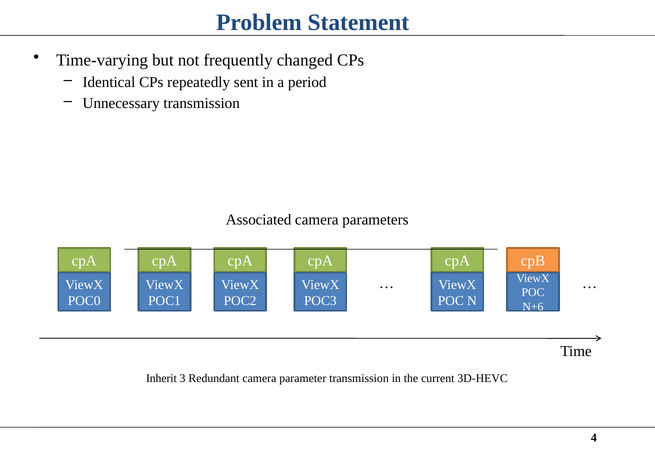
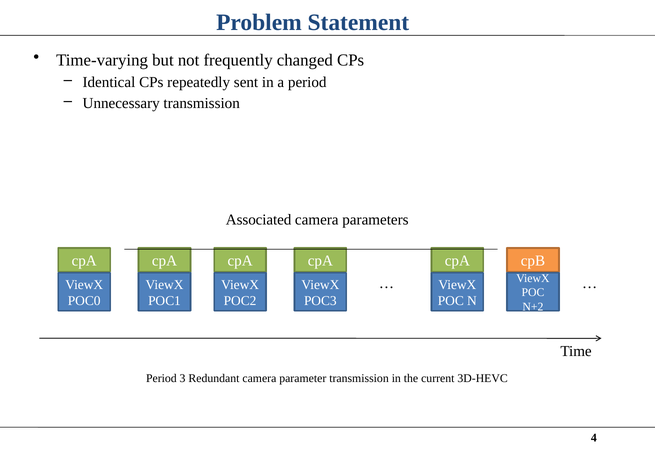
N+6: N+6 -> N+2 (533, 306)
Inherit: Inherit -> Period (161, 378)
